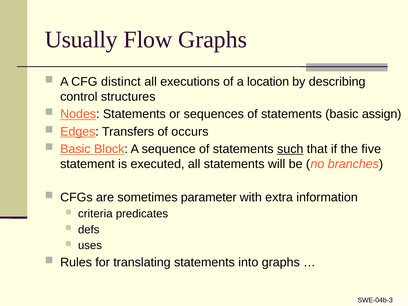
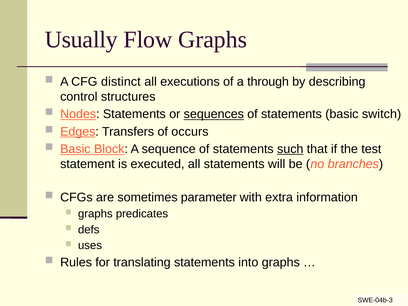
location: location -> through (268, 82)
sequences underline: none -> present (214, 114)
assign: assign -> switch (382, 114)
five: five -> test (371, 149)
criteria: criteria -> graphs (95, 214)
